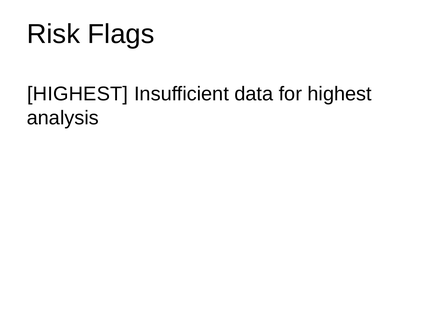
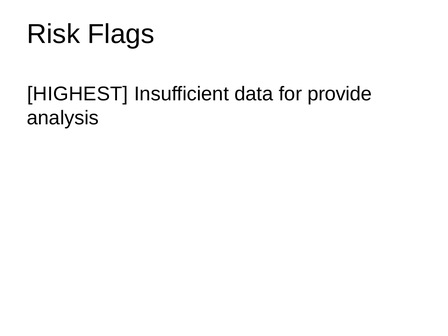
for highest: highest -> provide (340, 94)
